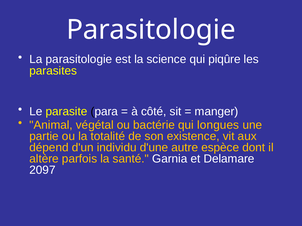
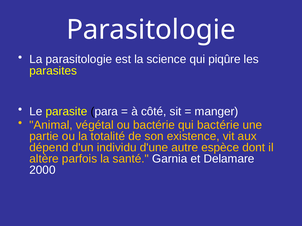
qui longues: longues -> bactérie (218, 125)
2097: 2097 -> 2000 (42, 170)
